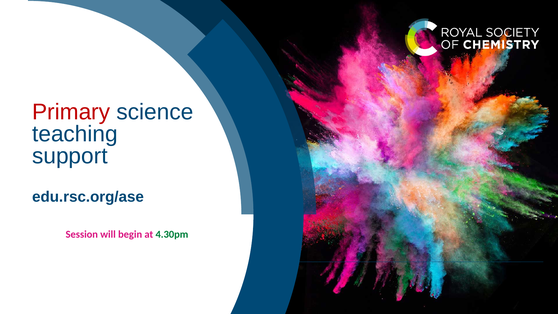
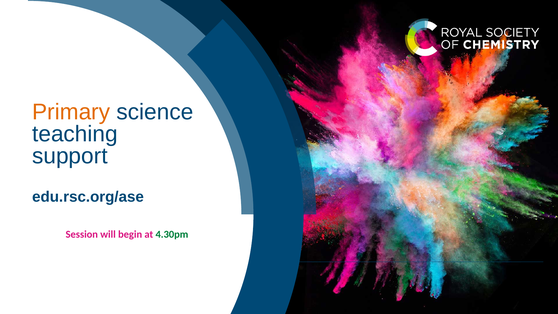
Primary colour: red -> orange (71, 112)
